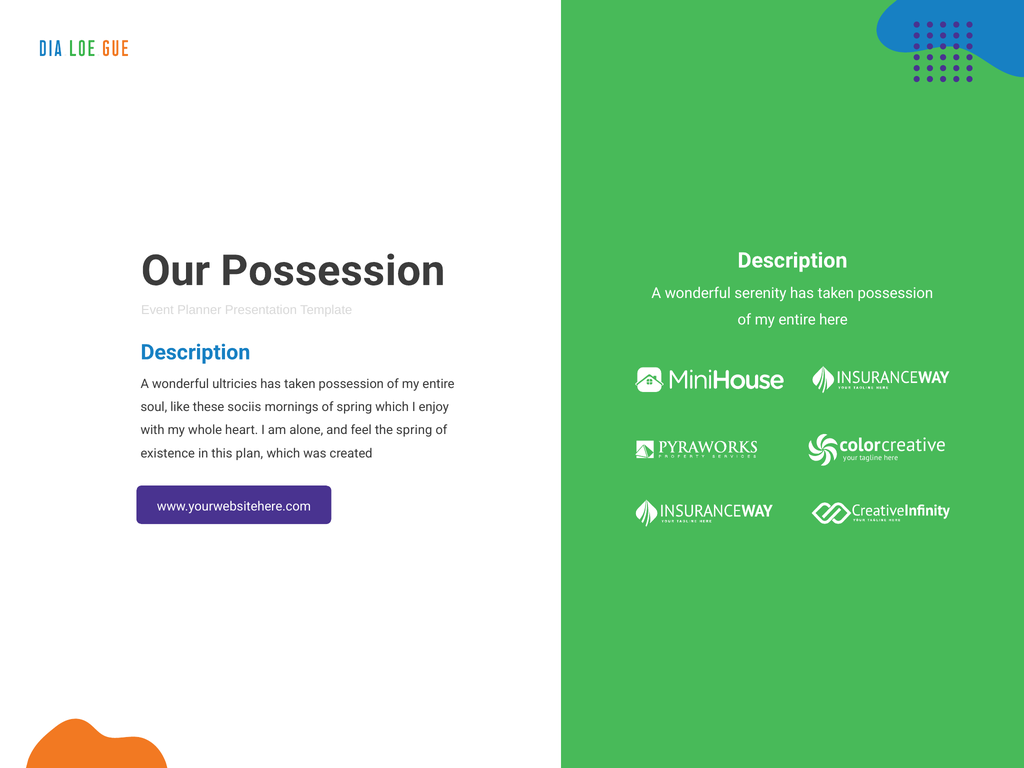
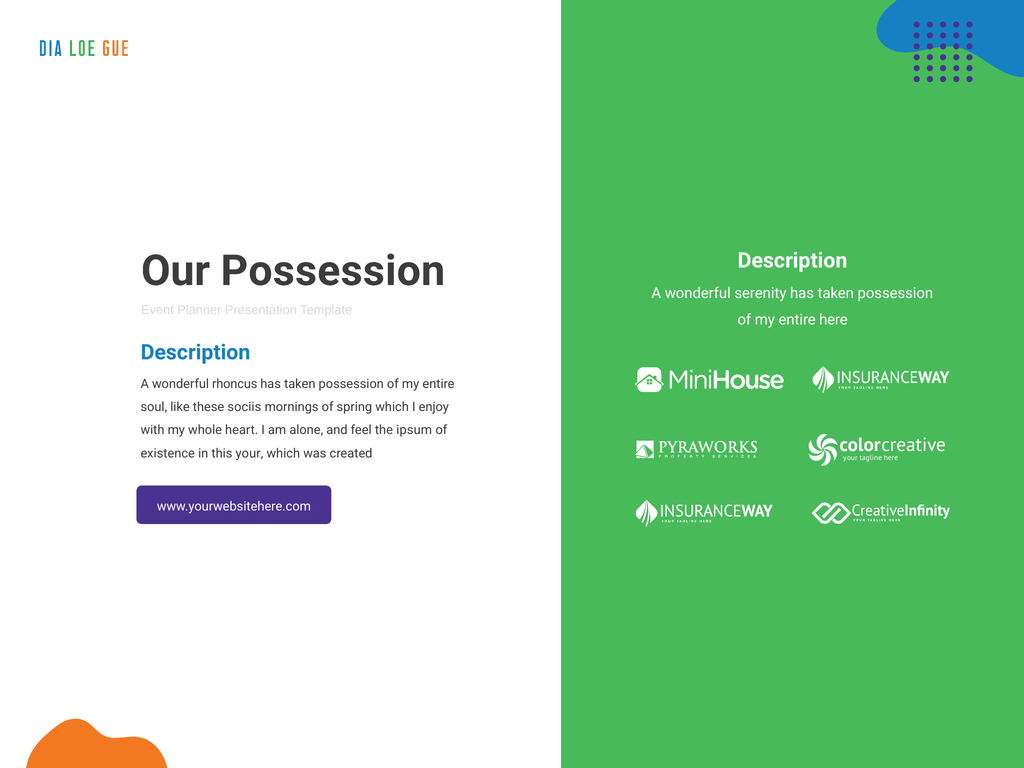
ultricies: ultricies -> rhoncus (235, 384)
the spring: spring -> ipsum (414, 430)
this plan: plan -> your (249, 453)
